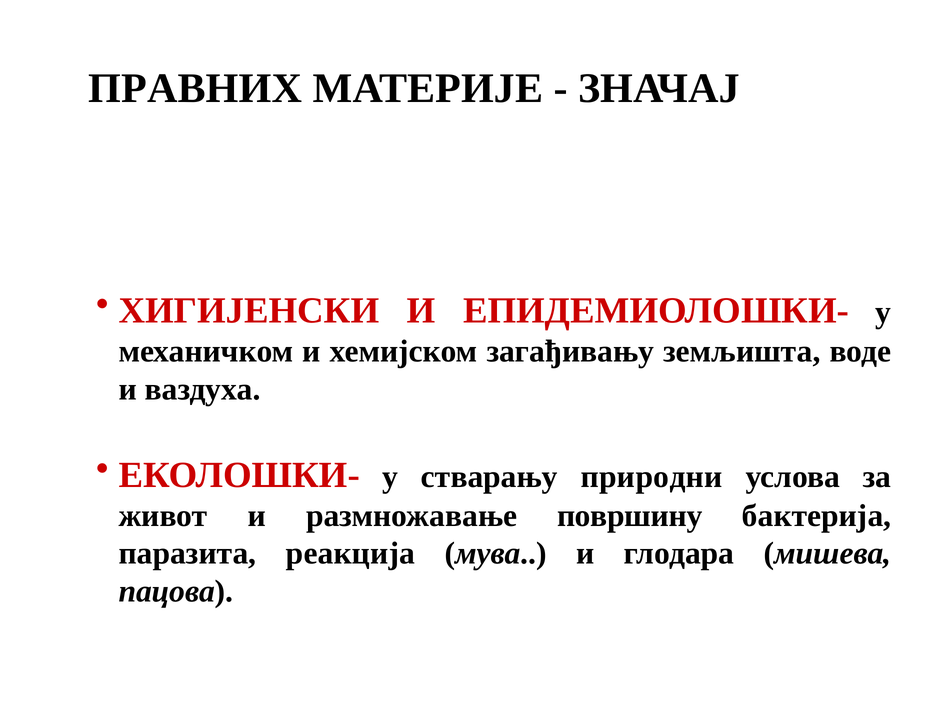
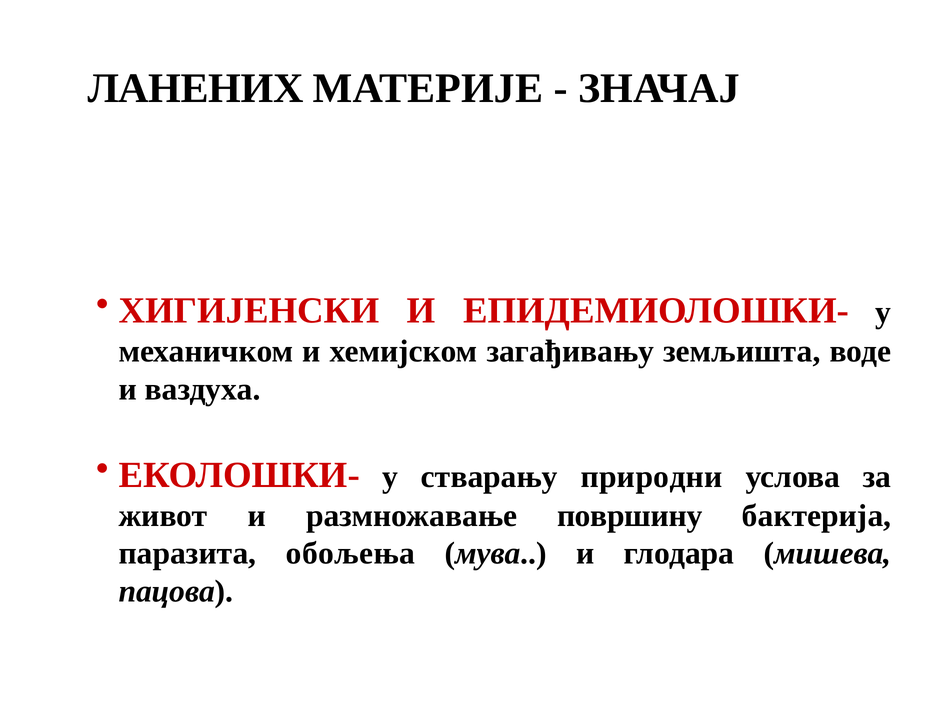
ПРАВНИХ: ПРАВНИХ -> ЛАНЕНИХ (196, 88)
реакција: реакција -> обољења (350, 554)
